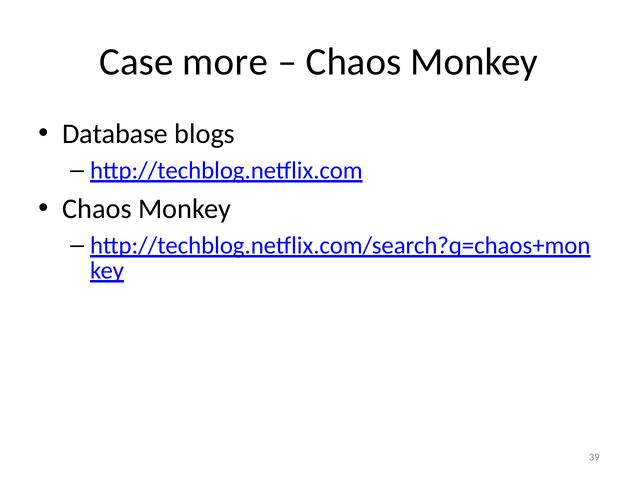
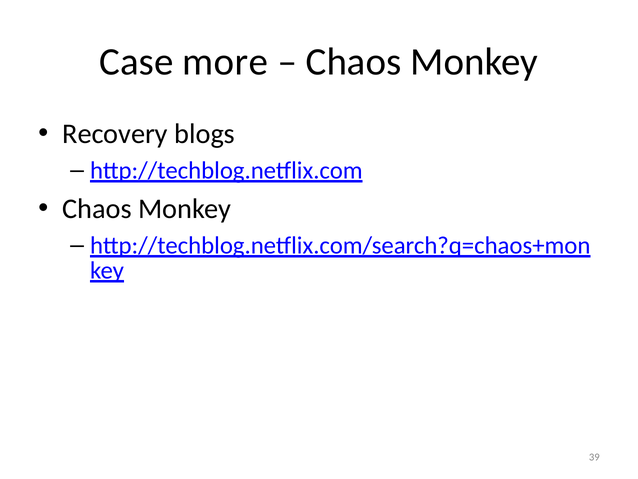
Database: Database -> Recovery (115, 134)
